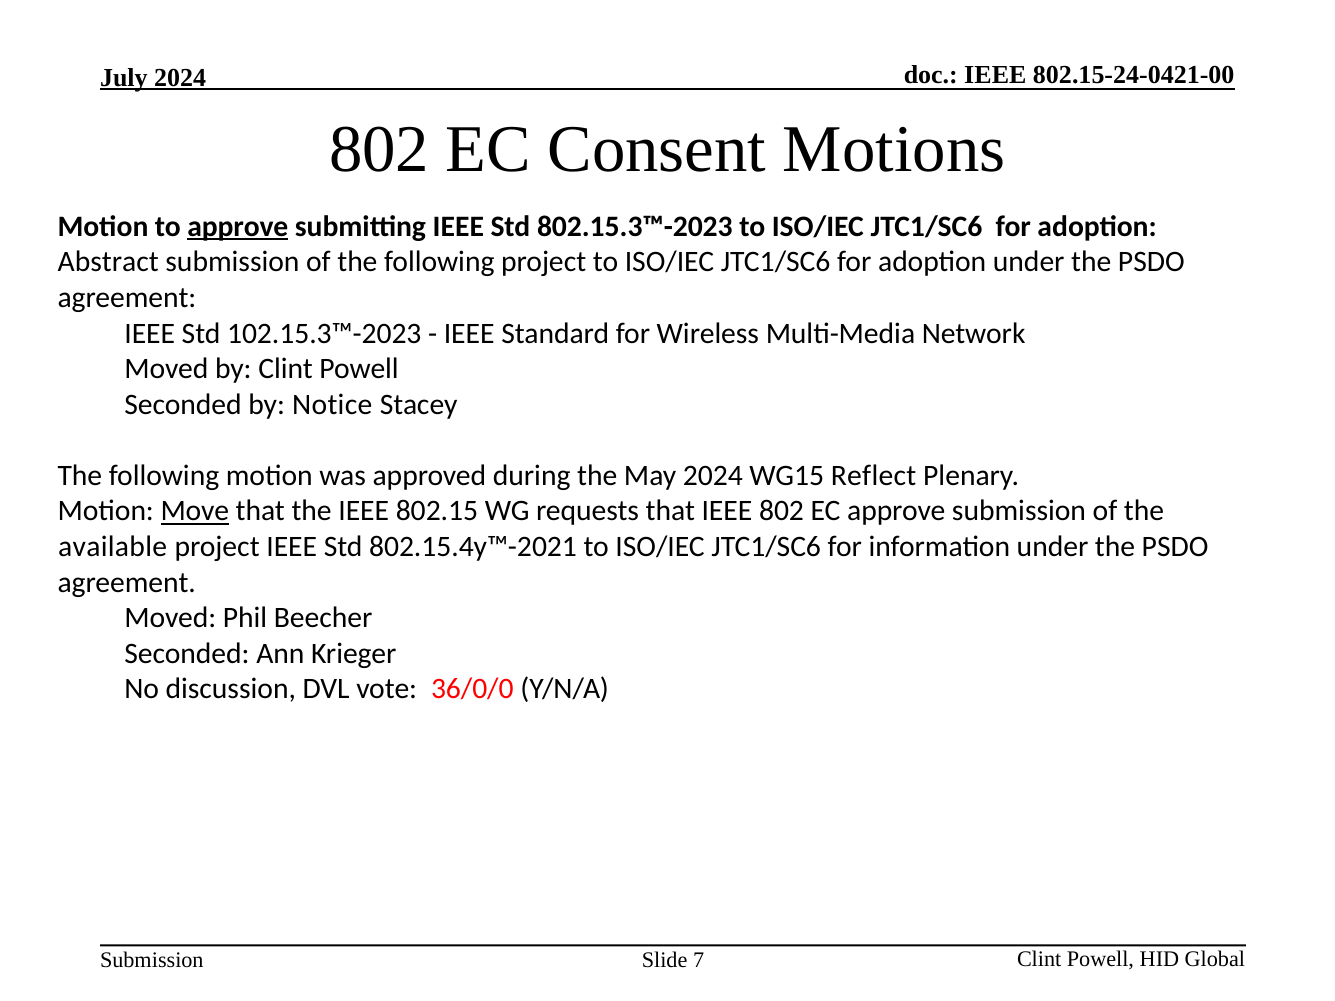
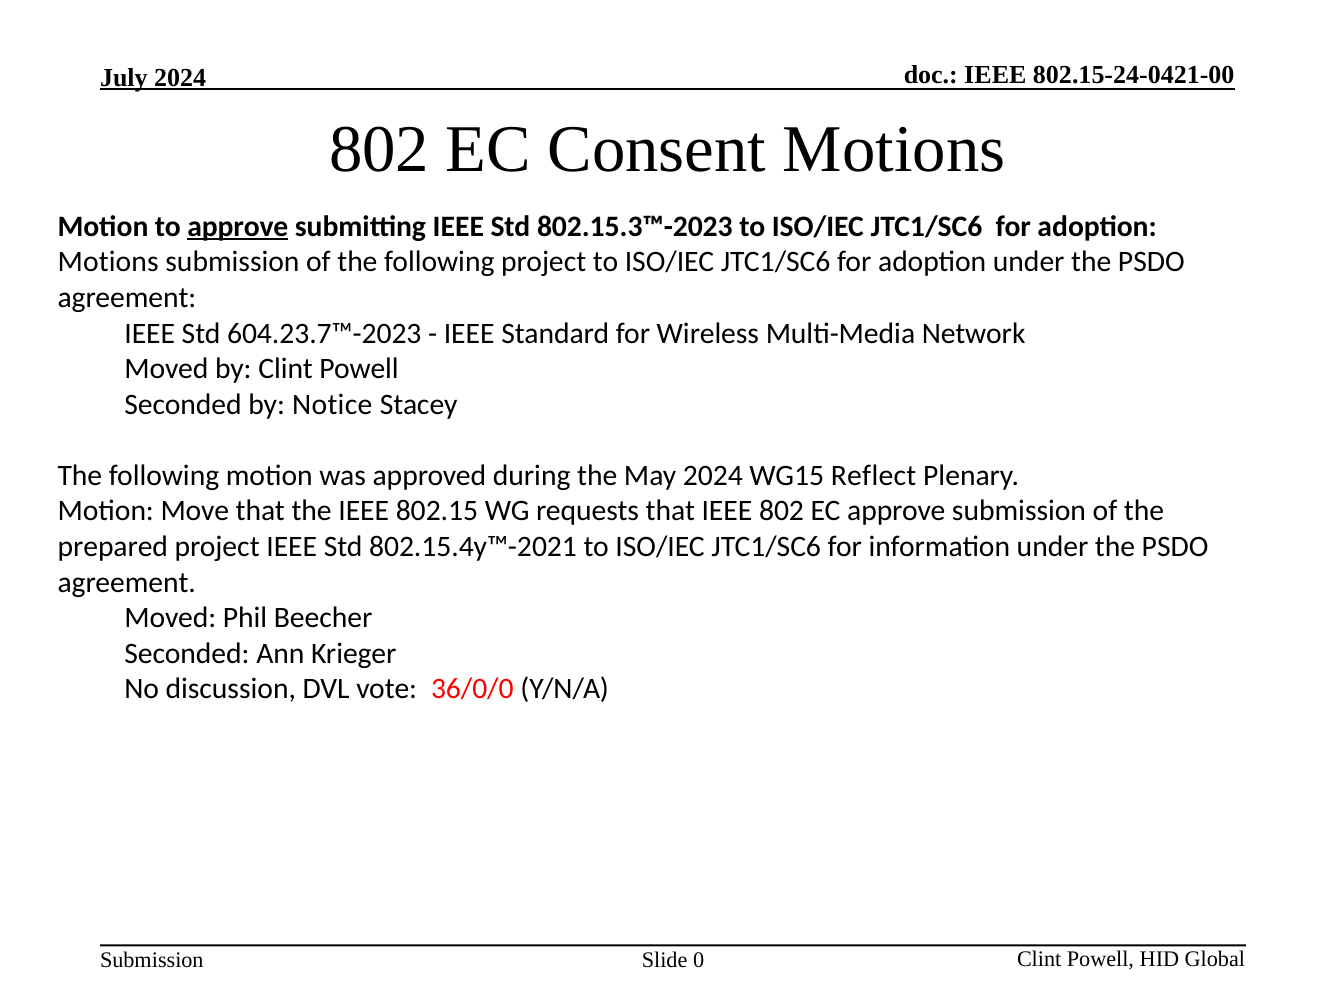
Abstract: Abstract -> Motions (108, 262)
102.15.3™-2023: 102.15.3™-2023 -> 604.23.7™-2023 (324, 333)
Move underline: present -> none (195, 511)
available: available -> prepared (113, 547)
7: 7 -> 0 (699, 960)
